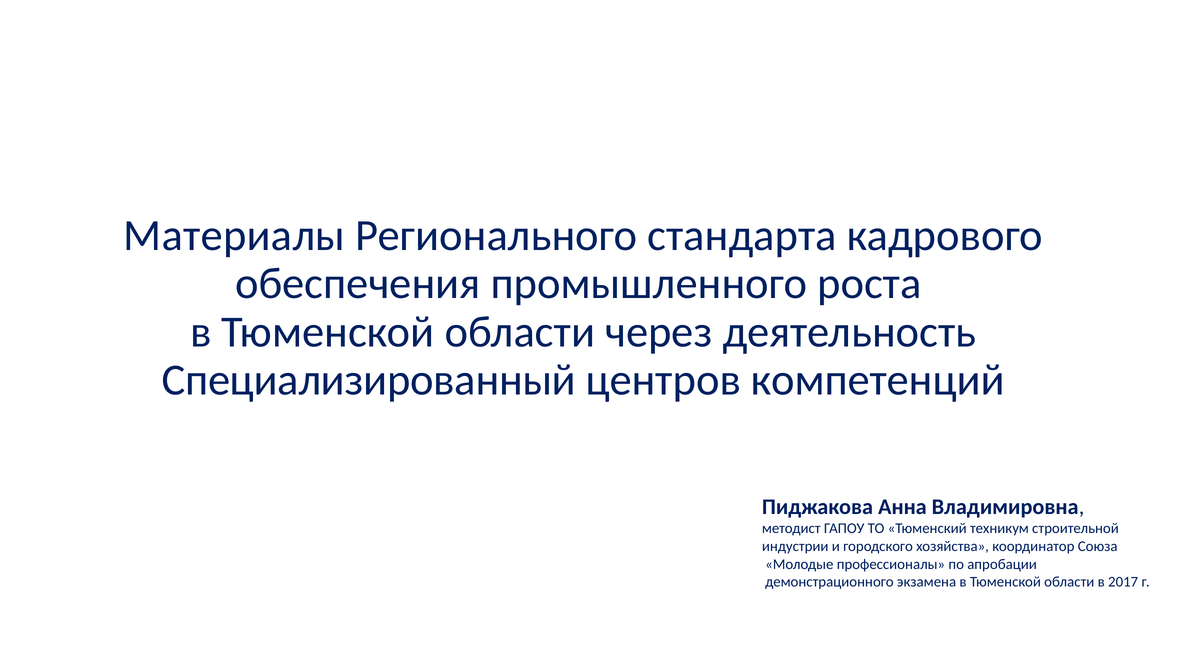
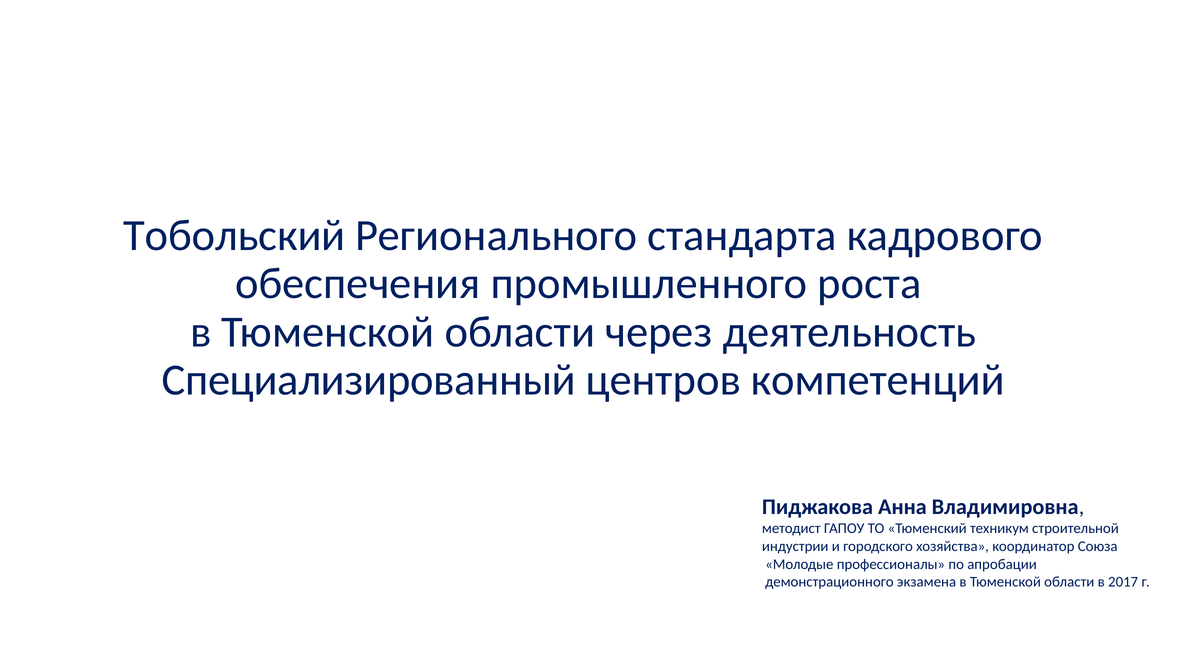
Материалы: Материалы -> Тобольский (234, 236)
